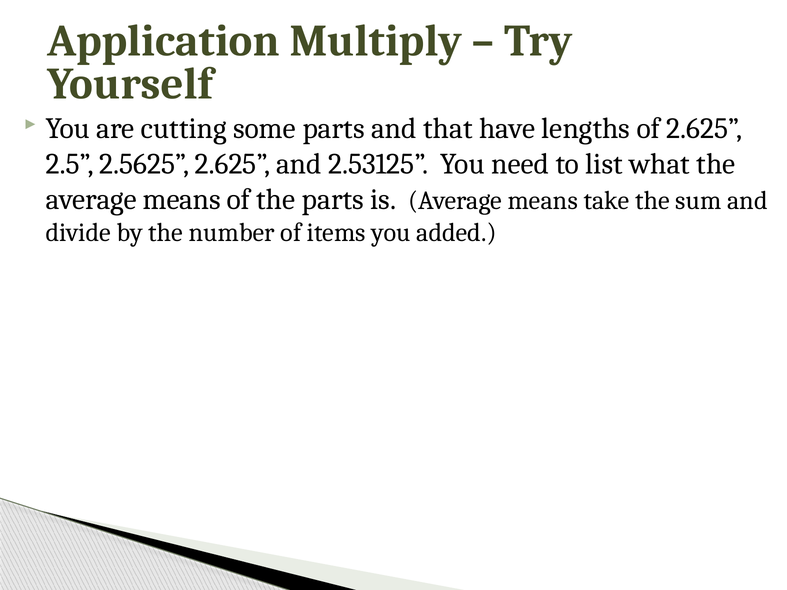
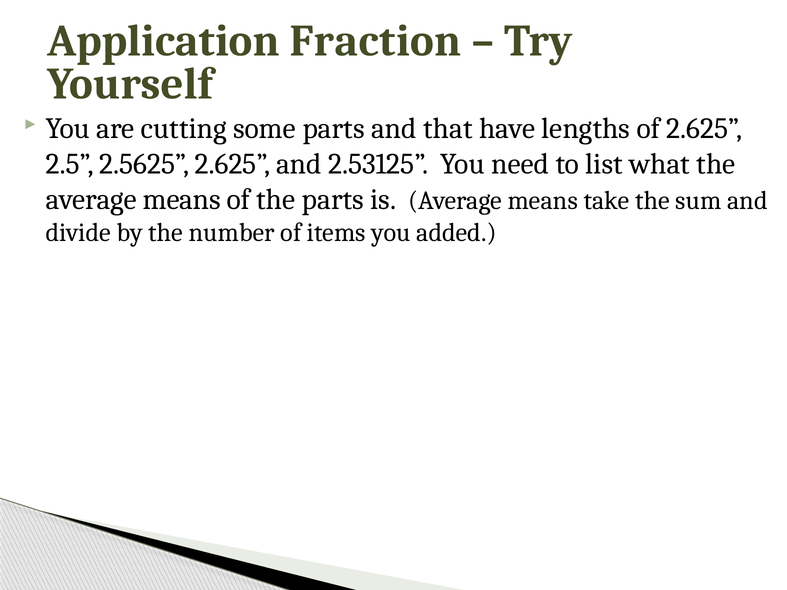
Multiply: Multiply -> Fraction (376, 41)
